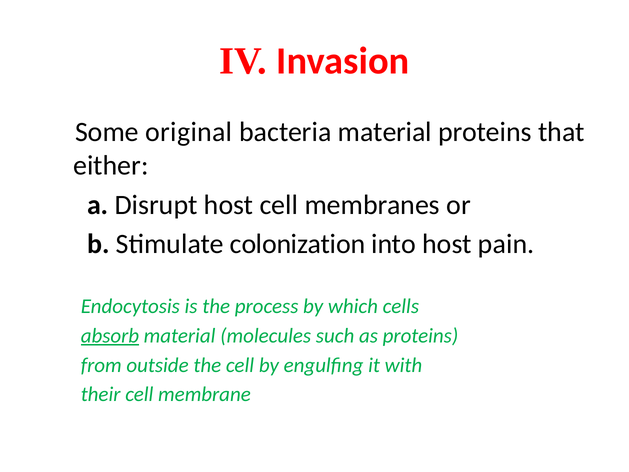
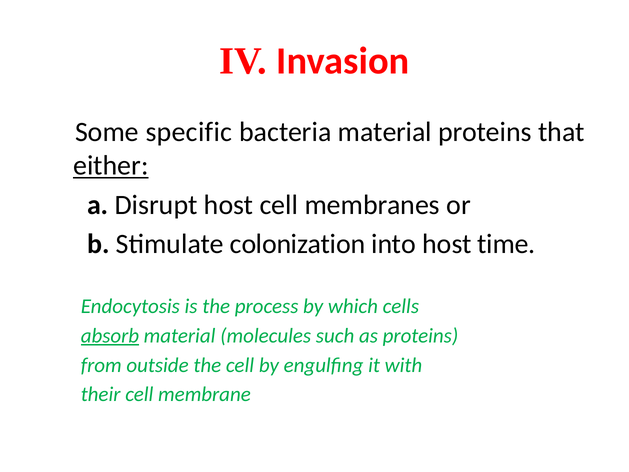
original: original -> specific (189, 132)
either underline: none -> present (111, 166)
pain: pain -> time (506, 244)
